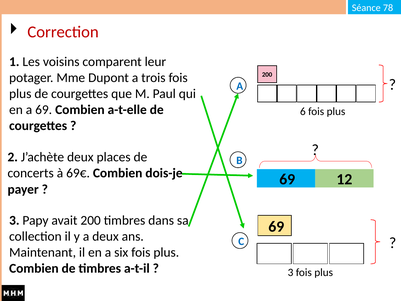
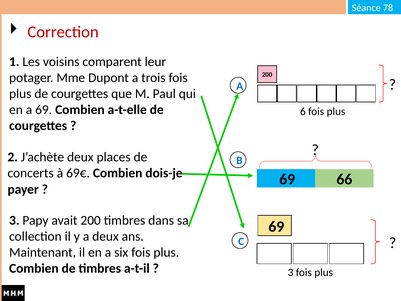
12: 12 -> 66 (344, 179)
